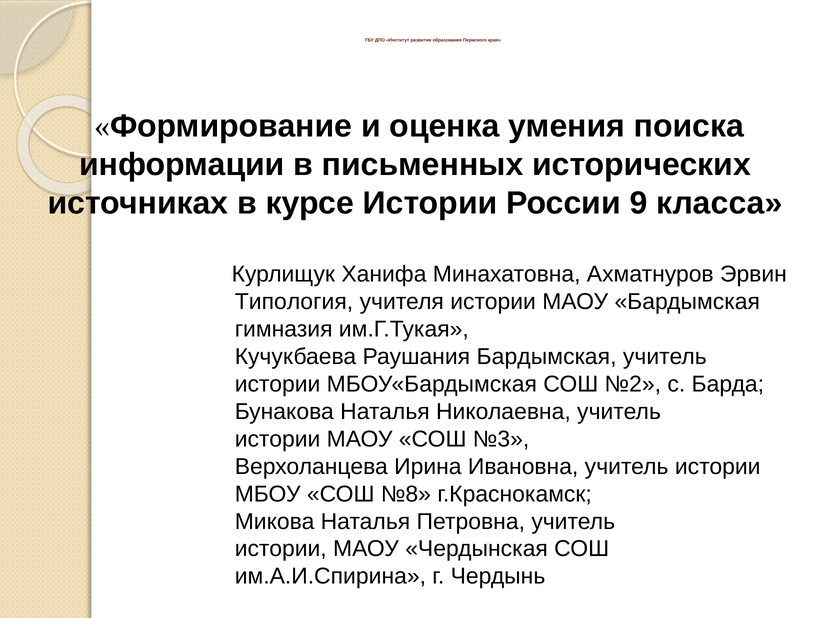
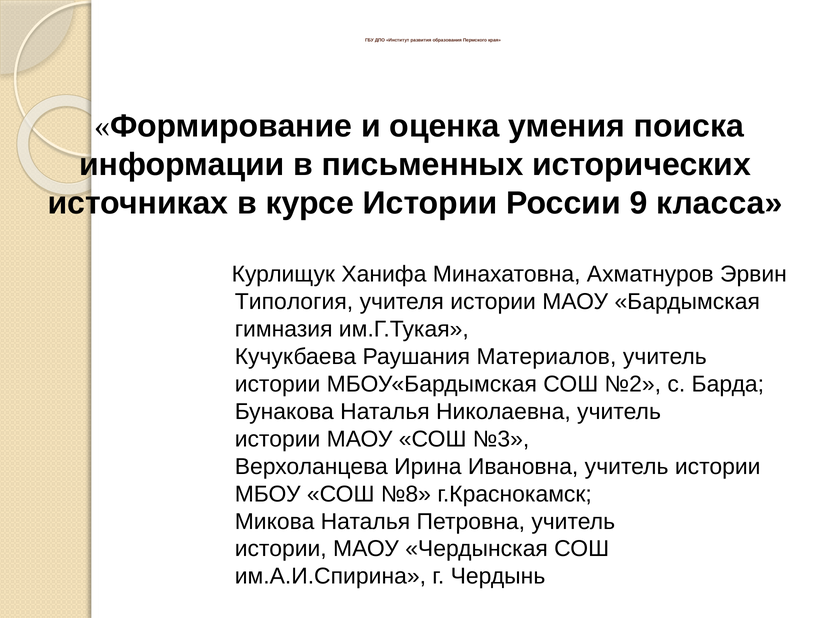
Раушания Бардымская: Бардымская -> Материалов (546, 357)
